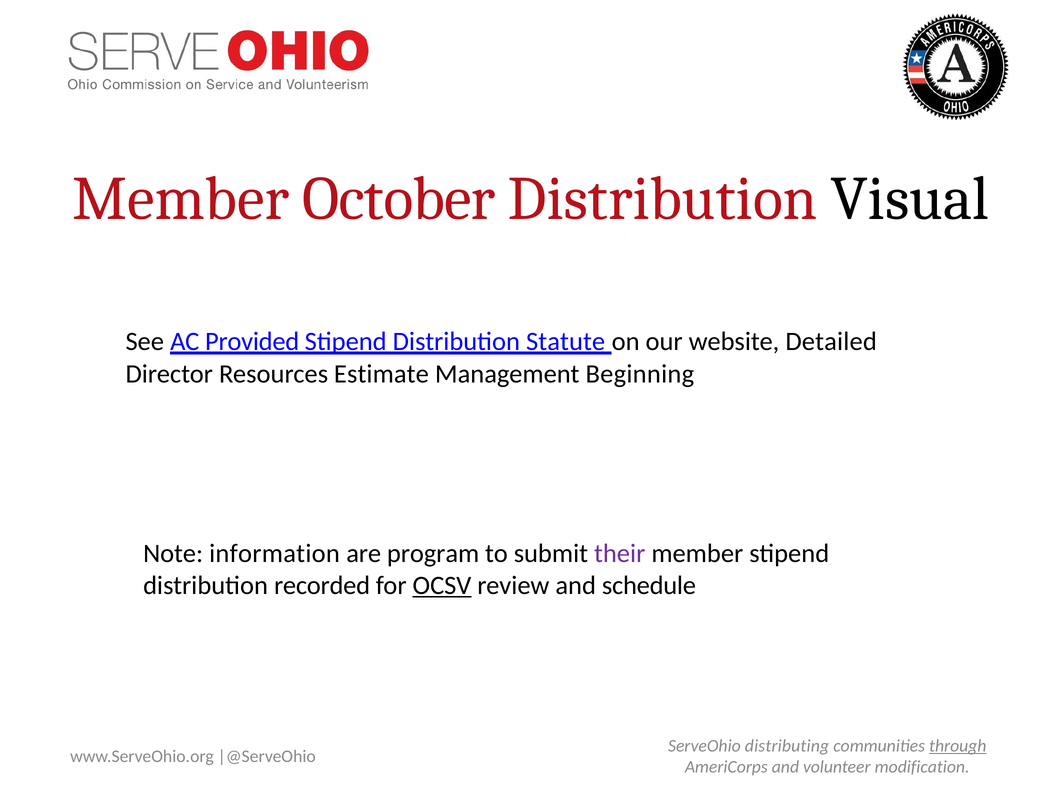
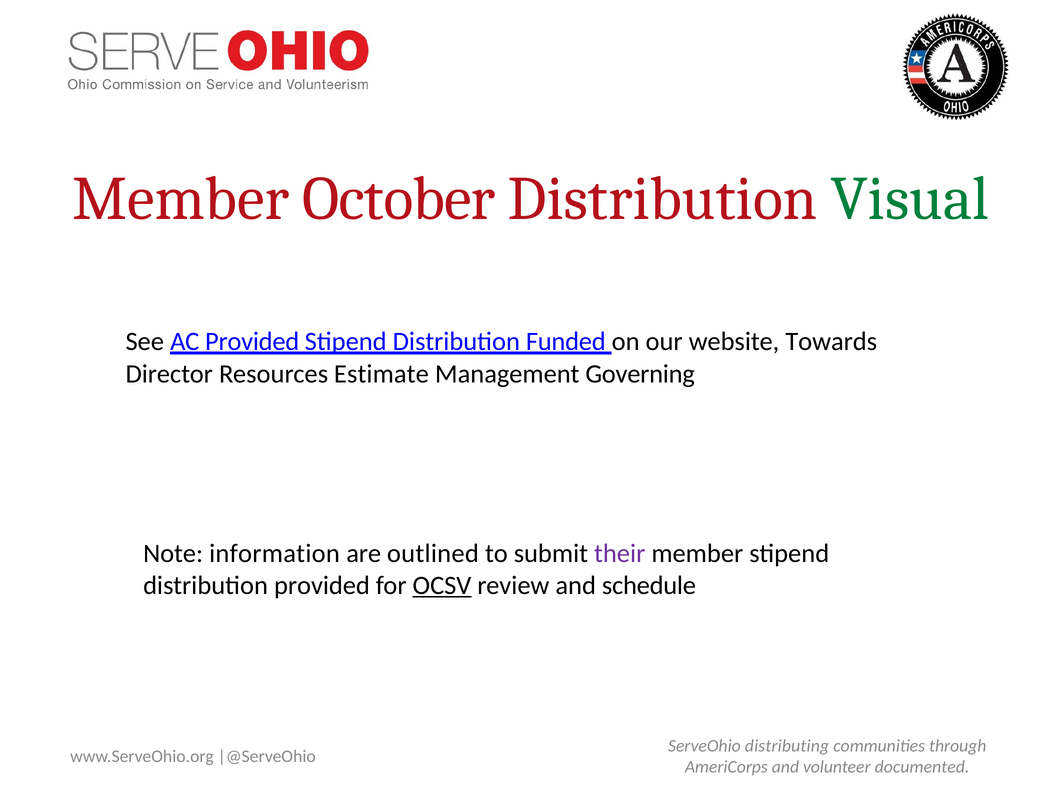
Visual colour: black -> green (910, 199)
Statute: Statute -> Funded (566, 342)
Detailed: Detailed -> Towards (831, 342)
Beginning: Beginning -> Governing (640, 374)
program: program -> outlined (433, 554)
distribution recorded: recorded -> provided (322, 586)
through underline: present -> none (958, 746)
modification: modification -> documented (922, 768)
